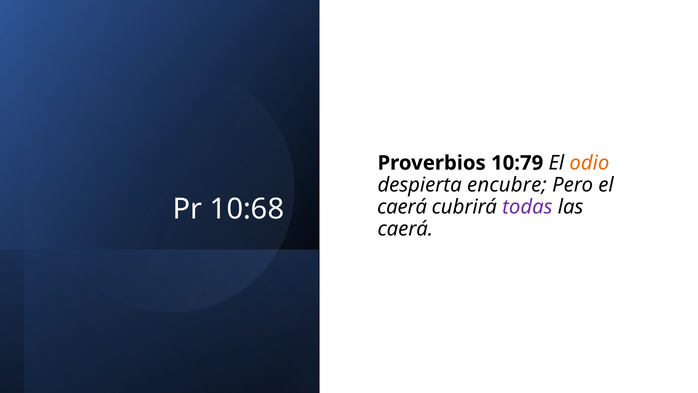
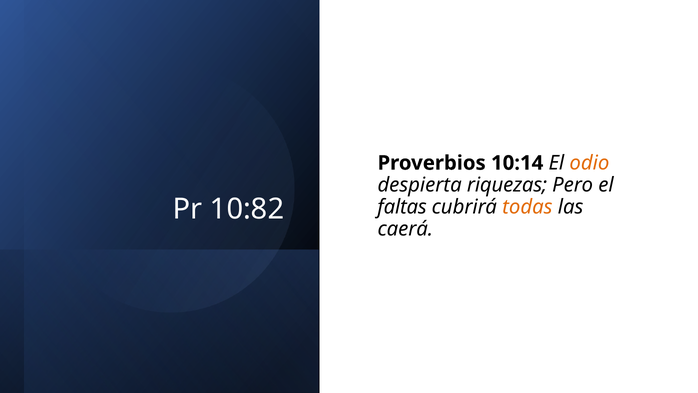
10:79: 10:79 -> 10:14 (517, 163)
encubre: encubre -> riquezas (507, 185)
10:68: 10:68 -> 10:82 (247, 209)
caerá: caerá -> faltas (402, 207)
todas colour: purple -> orange (527, 207)
